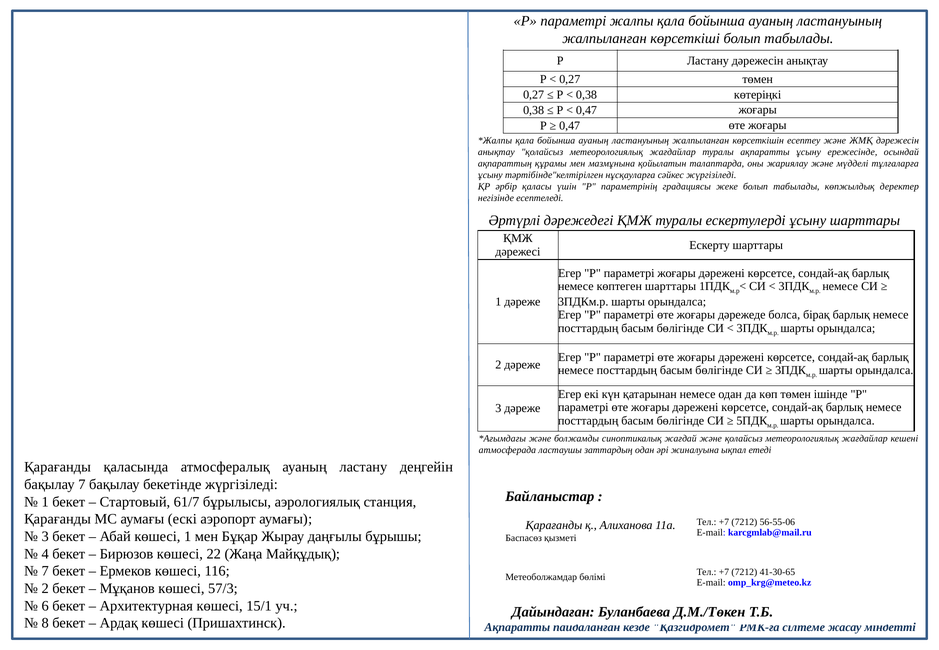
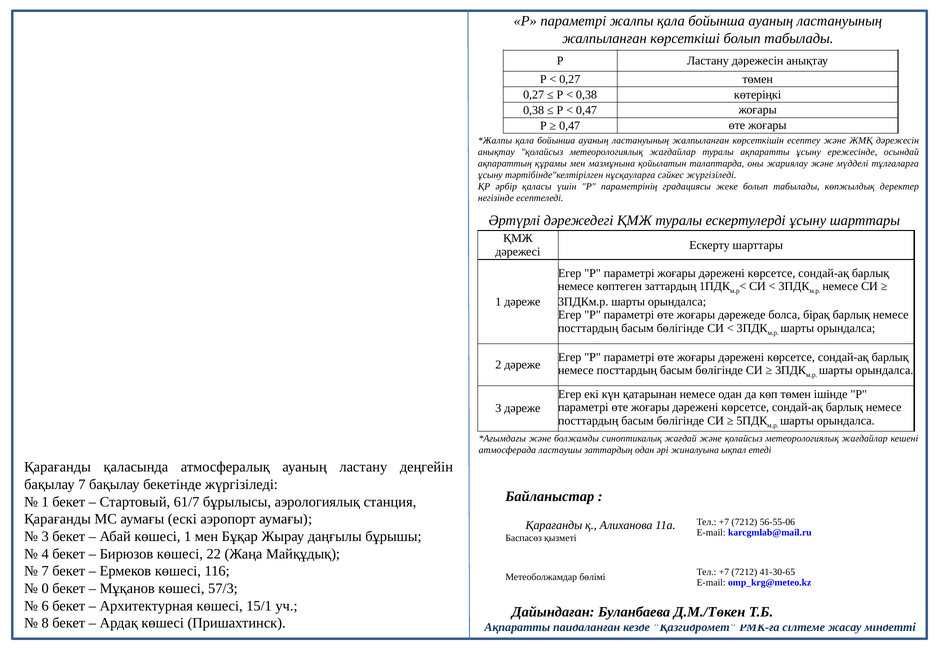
көптеген шарттары: шарттары -> заттардың (671, 286)
2: 2 -> 0 (45, 588)
